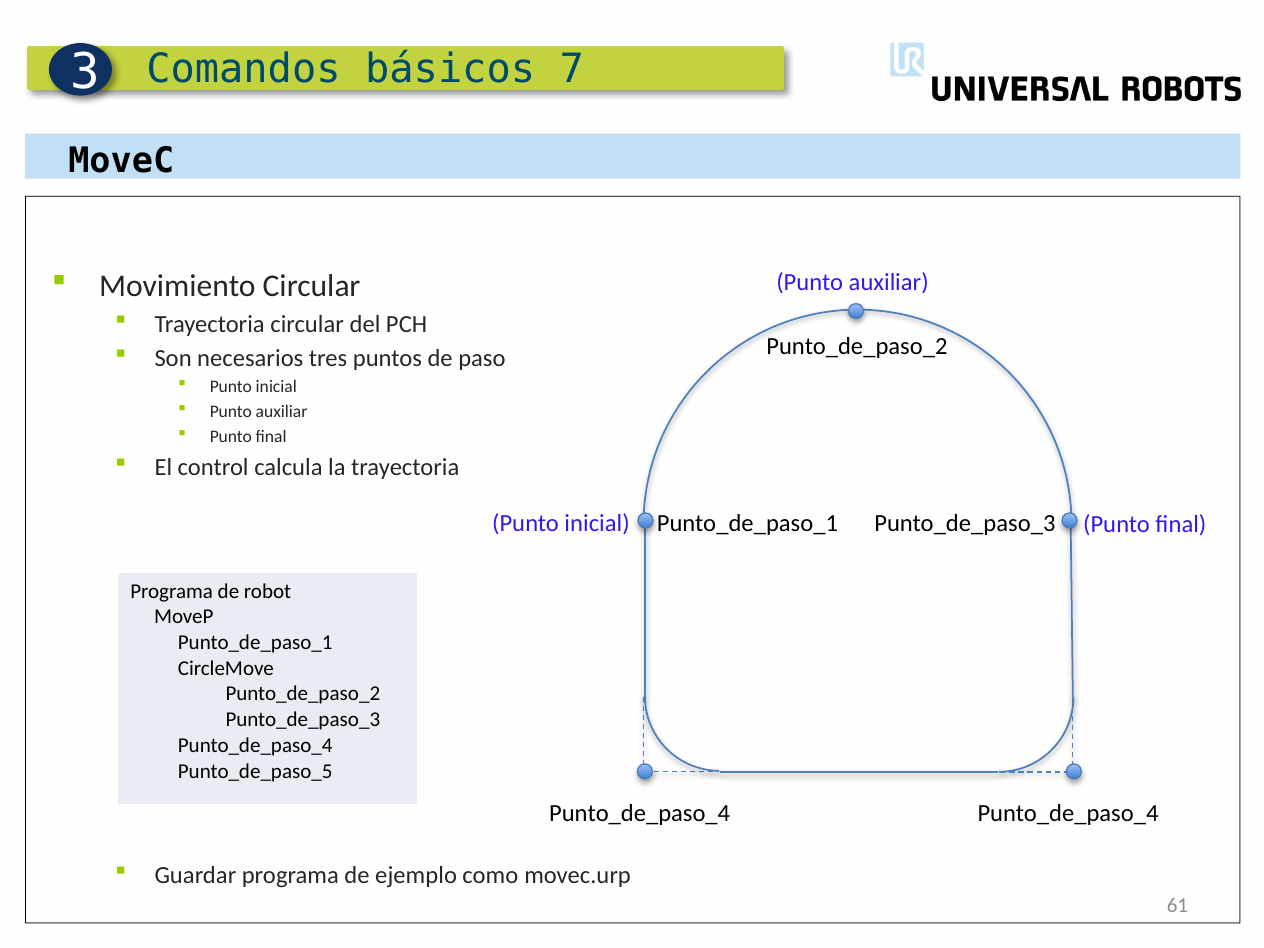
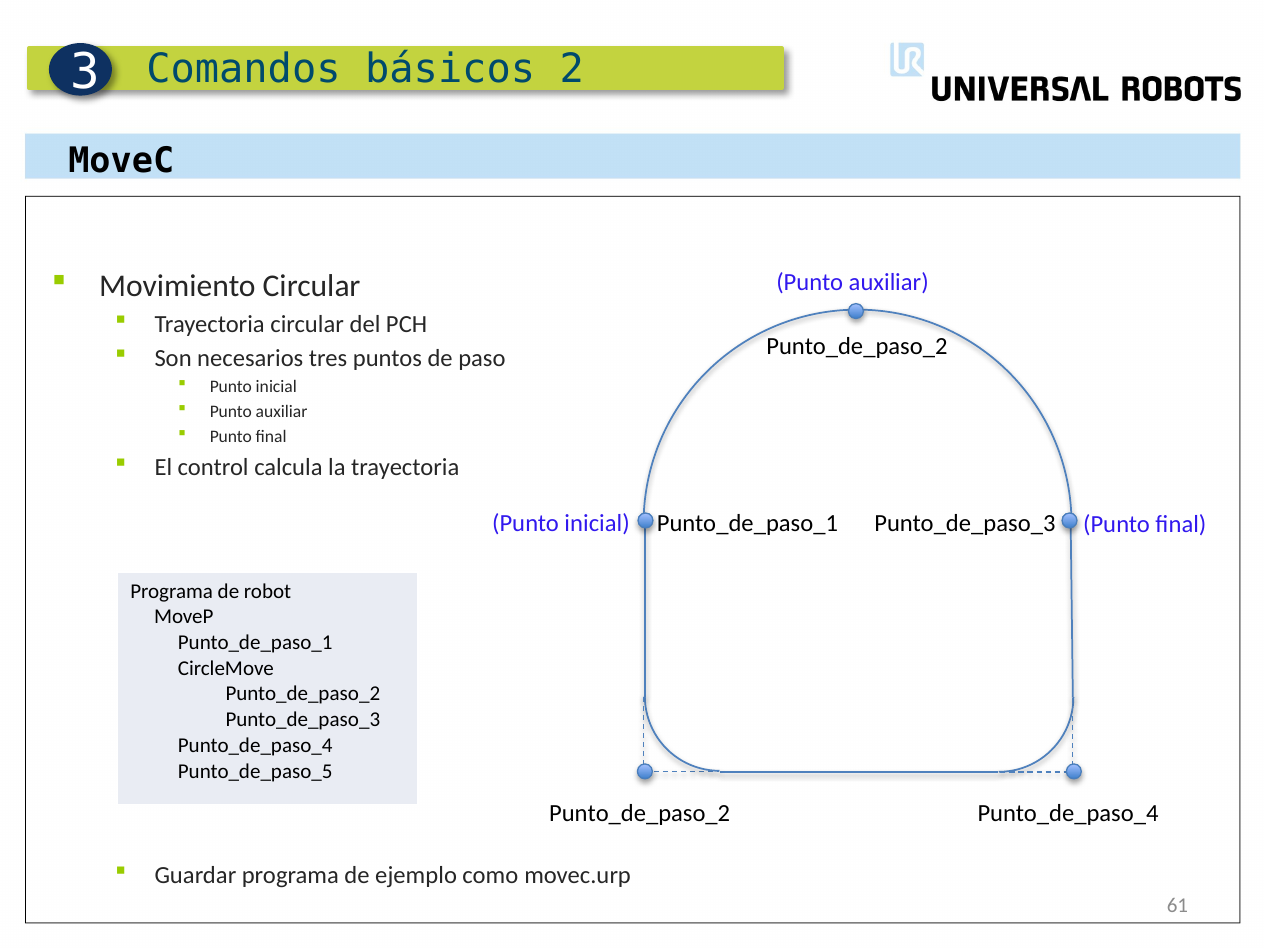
7: 7 -> 2 (572, 69)
Punto_de_paso_4: Punto_de_paso_4 -> Punto_de_paso_2 (640, 813)
